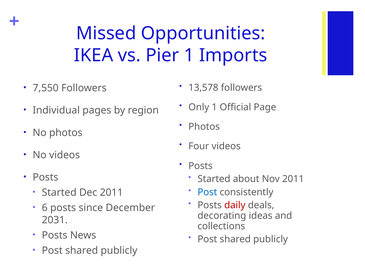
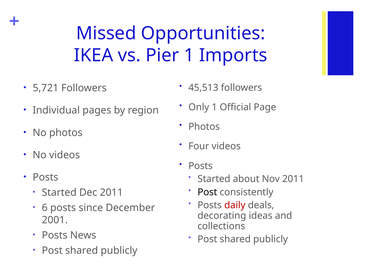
13,578: 13,578 -> 45,513 (203, 88)
7,550: 7,550 -> 5,721 (46, 88)
Post colour: blue -> black (207, 192)
2031: 2031 -> 2001 (55, 220)
